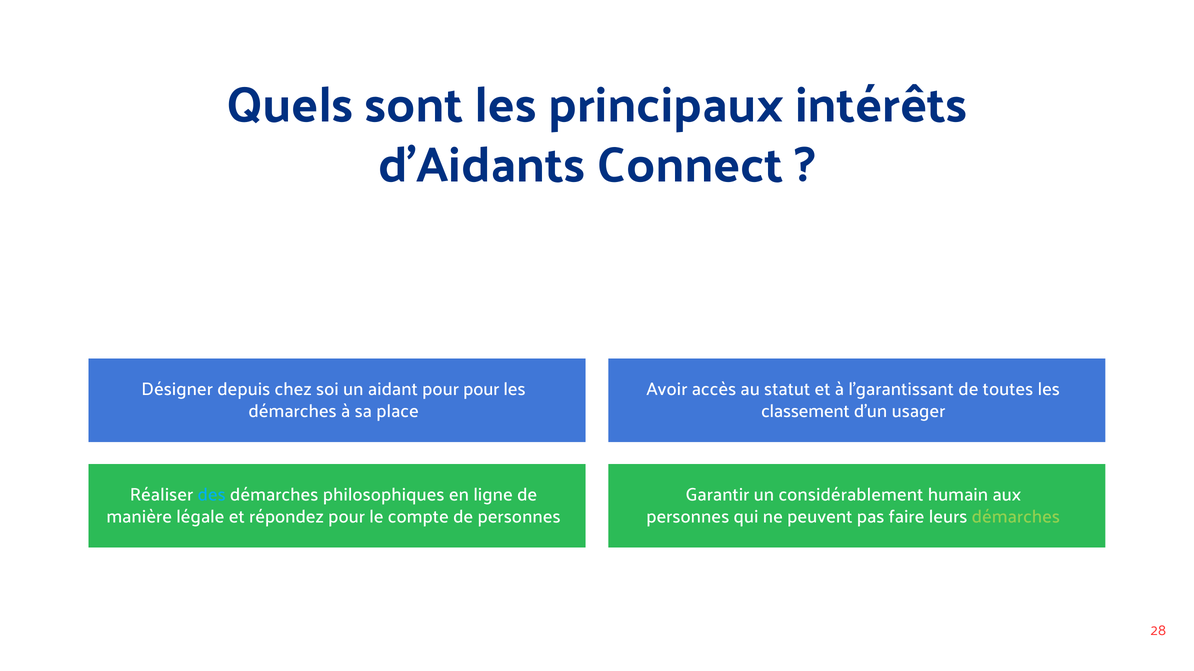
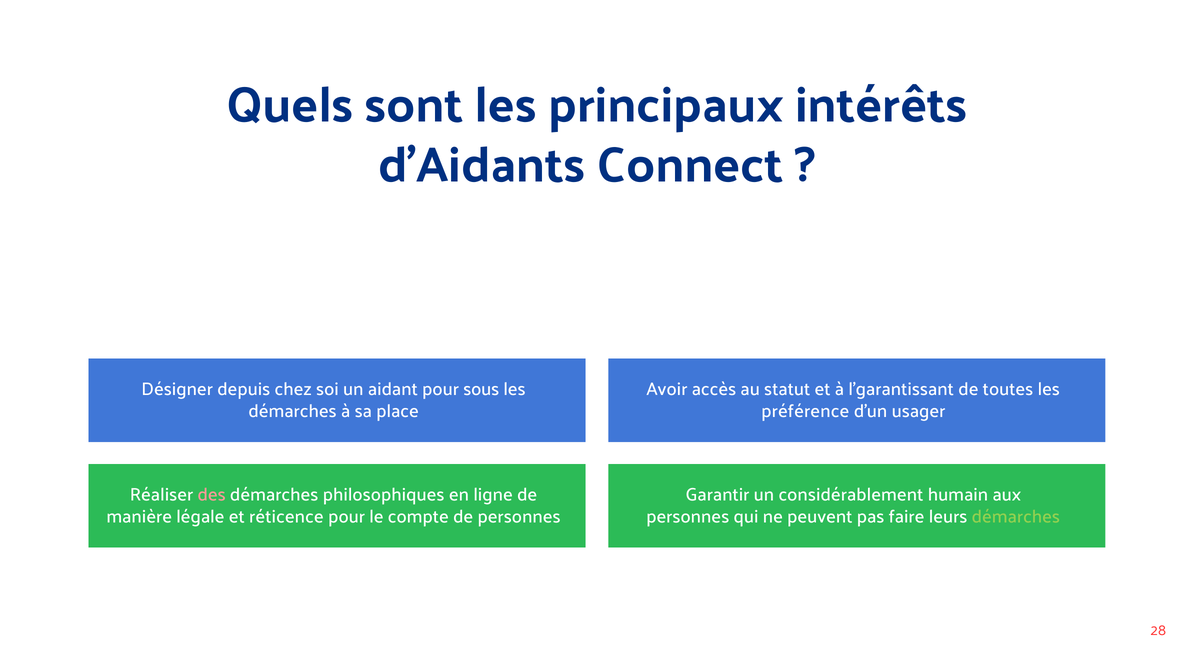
pour pour: pour -> sous (481, 390)
classement: classement -> préférence (805, 412)
des colour: light blue -> pink (212, 495)
répondez: répondez -> réticence (286, 517)
